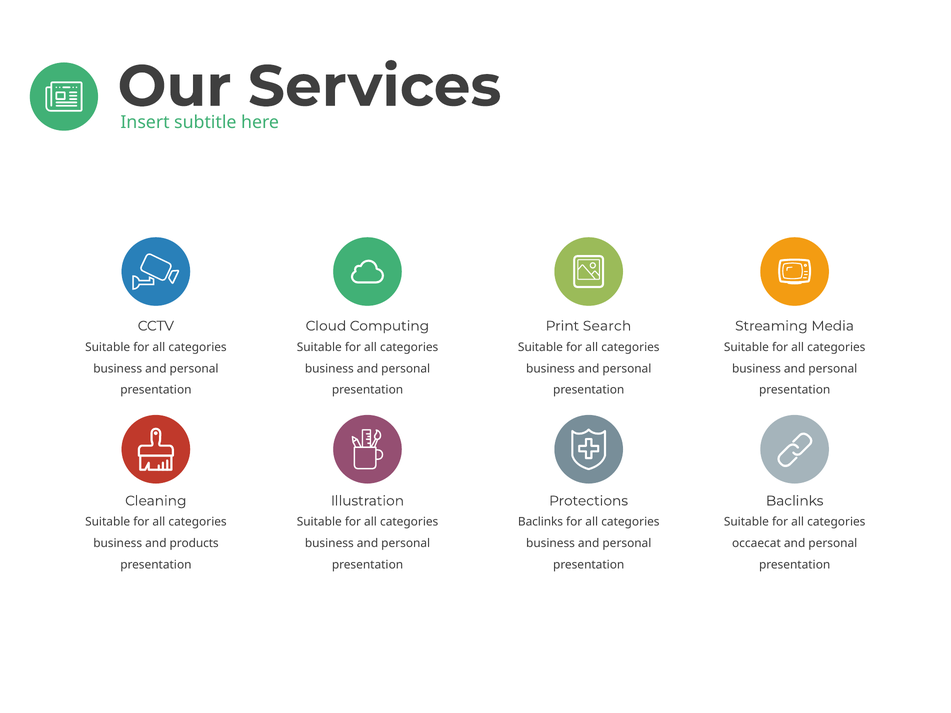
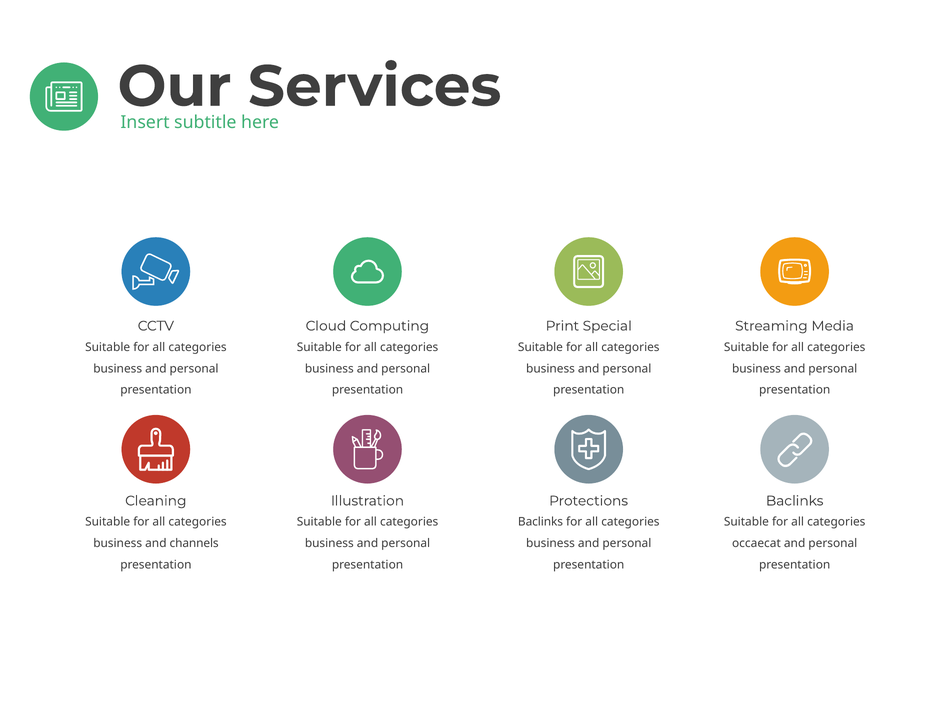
Search: Search -> Special (607, 326)
products: products -> channels (194, 544)
